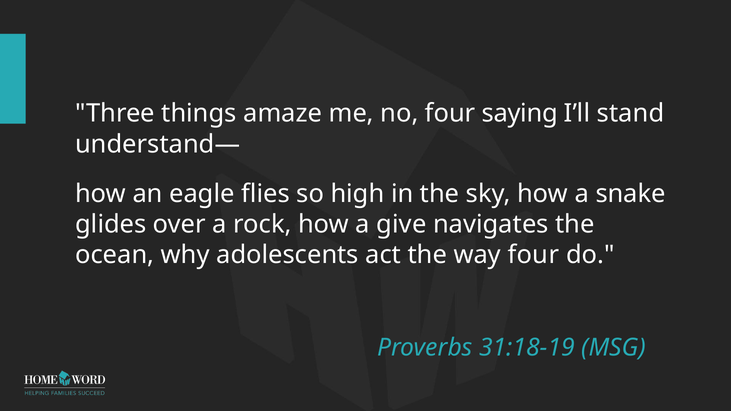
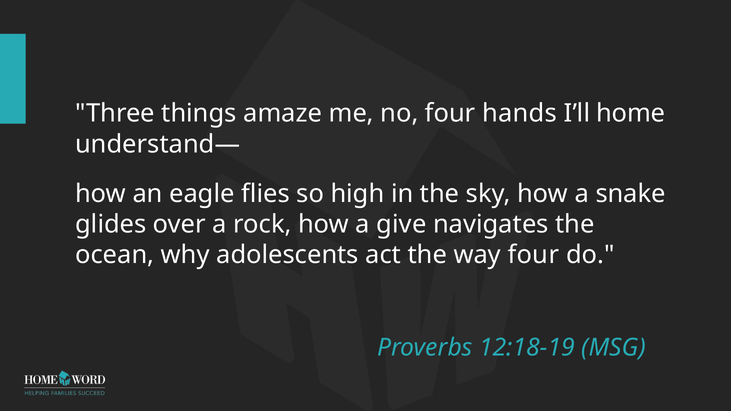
saying: saying -> hands (520, 114)
stand: stand -> home (631, 114)
31:18-19: 31:18-19 -> 12:18-19 (527, 348)
